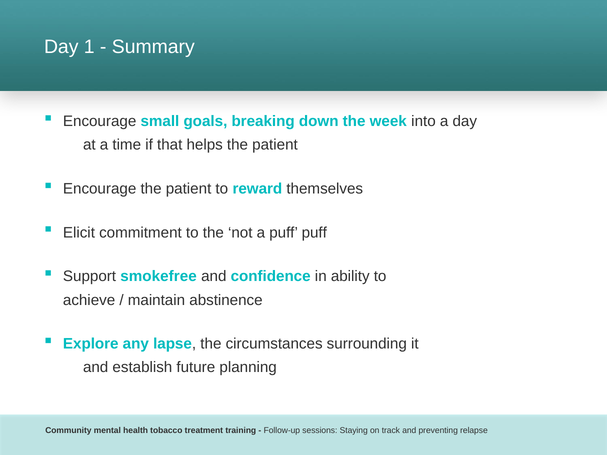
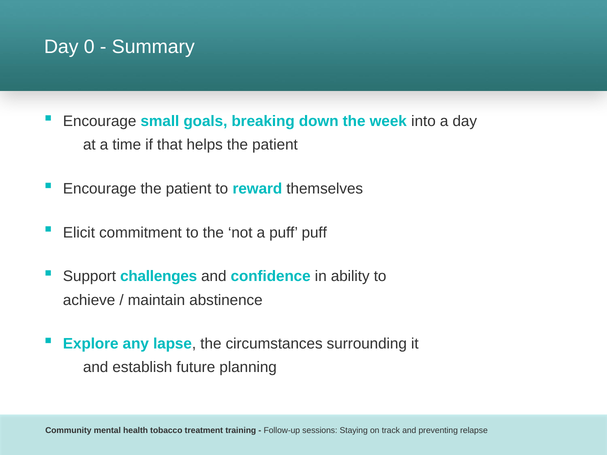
1: 1 -> 0 (89, 47)
smokefree: smokefree -> challenges (159, 277)
